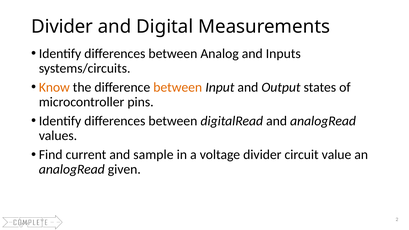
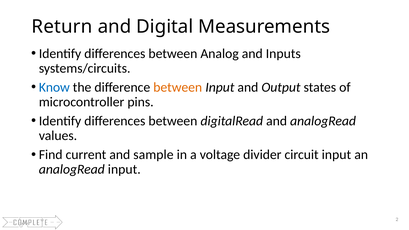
Divider: Divider -> Return (62, 27)
Know colour: orange -> blue (54, 87)
circuit value: value -> input (336, 155)
analogRead given: given -> input (124, 169)
